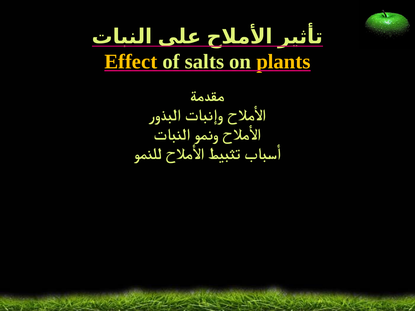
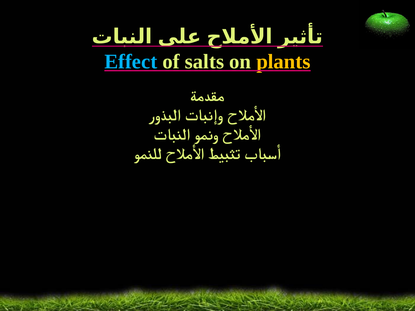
Effect colour: yellow -> light blue (131, 62)
